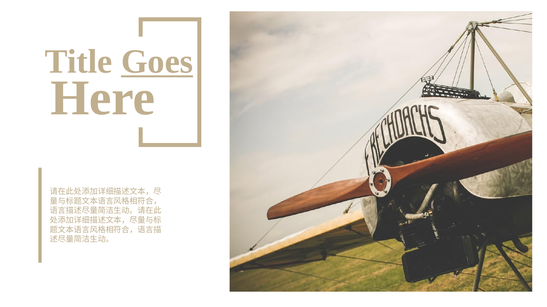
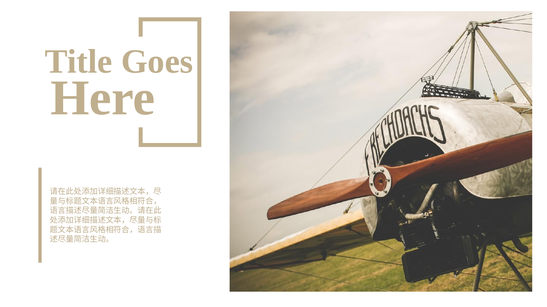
Goes underline: present -> none (157, 62)
